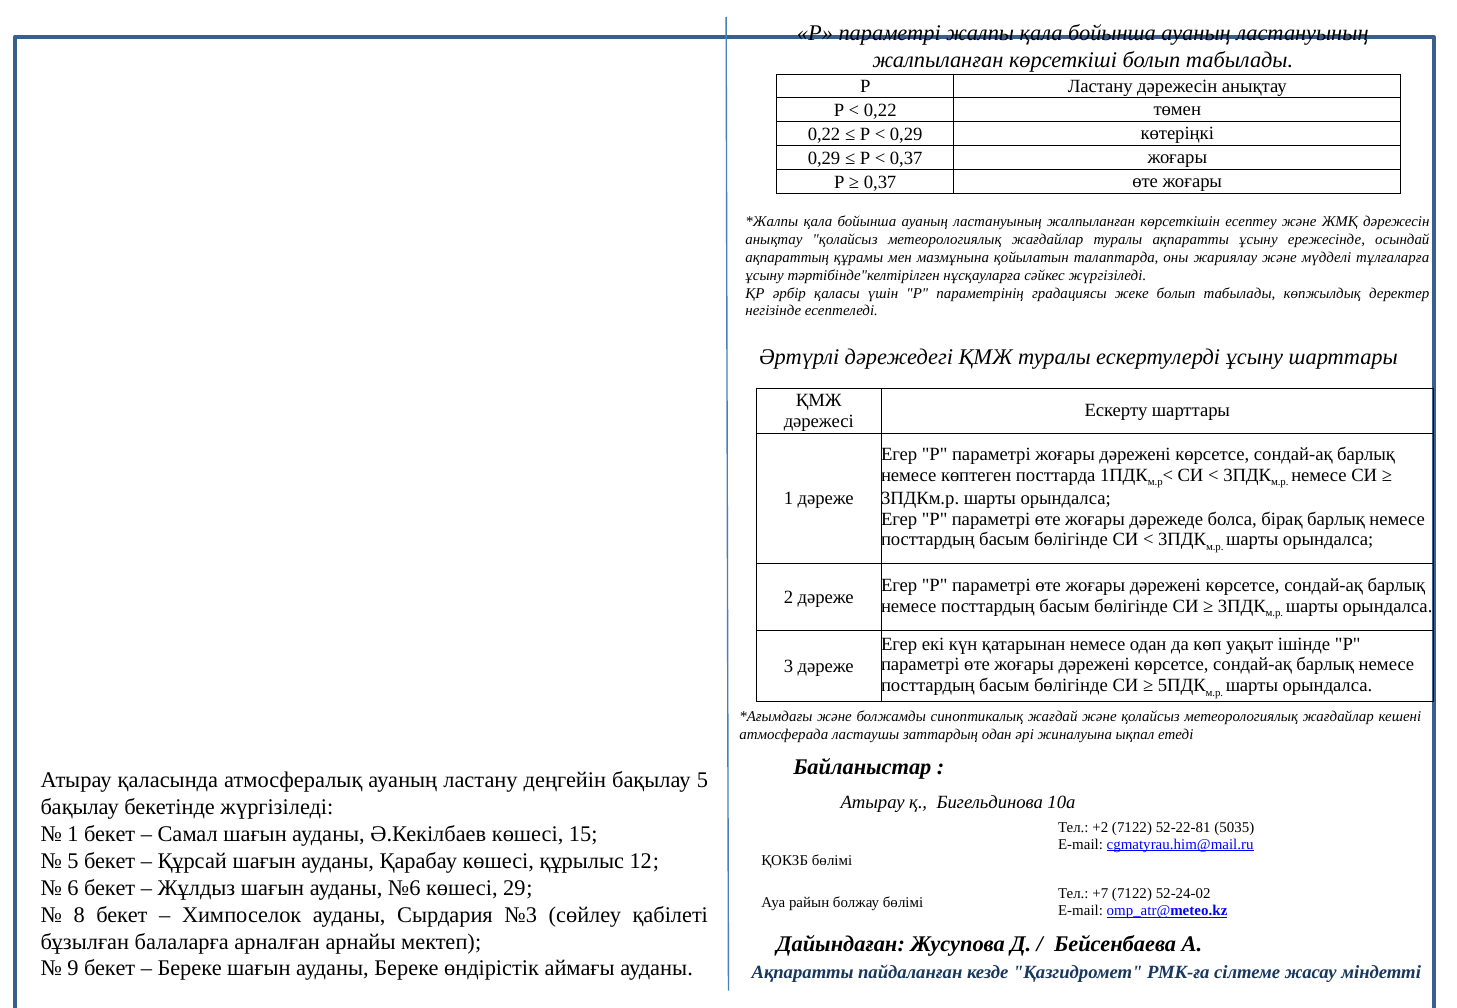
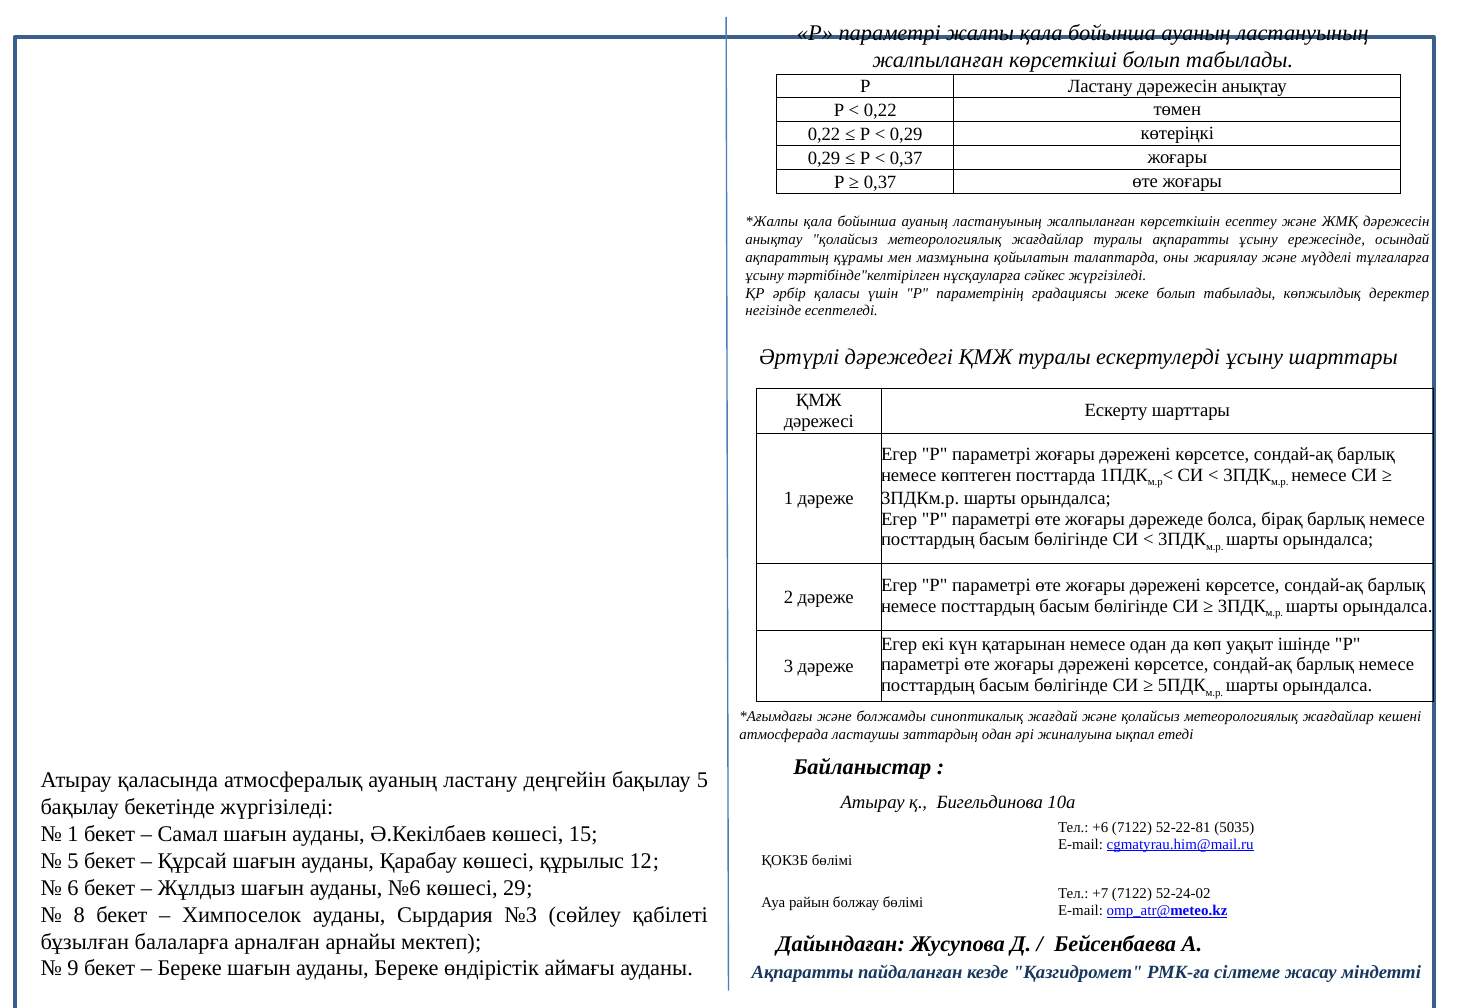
+2: +2 -> +6 (1100, 828)
